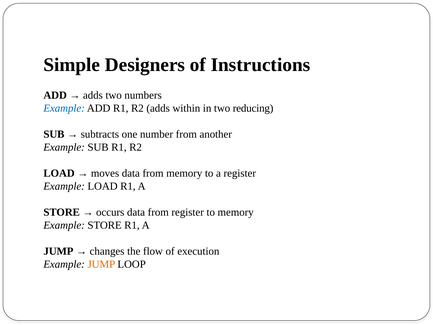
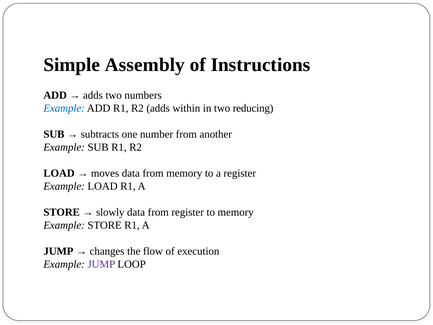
Designers: Designers -> Assembly (145, 65)
occurs: occurs -> slowly (110, 212)
JUMP colour: orange -> purple (101, 264)
